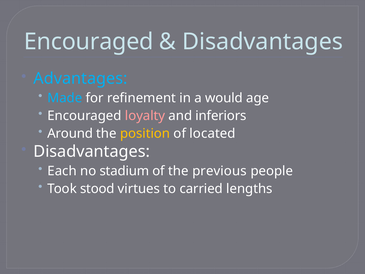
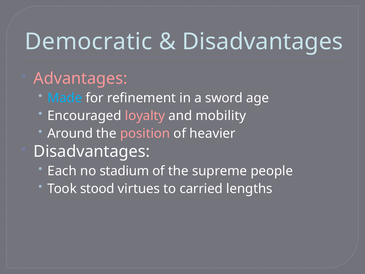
Encouraged: Encouraged -> Democratic (89, 42)
Advantages colour: light blue -> pink (80, 78)
would: would -> sword (224, 98)
inferiors: inferiors -> mobility (221, 116)
position colour: yellow -> pink (145, 134)
located: located -> heavier (213, 134)
previous: previous -> supreme (220, 171)
